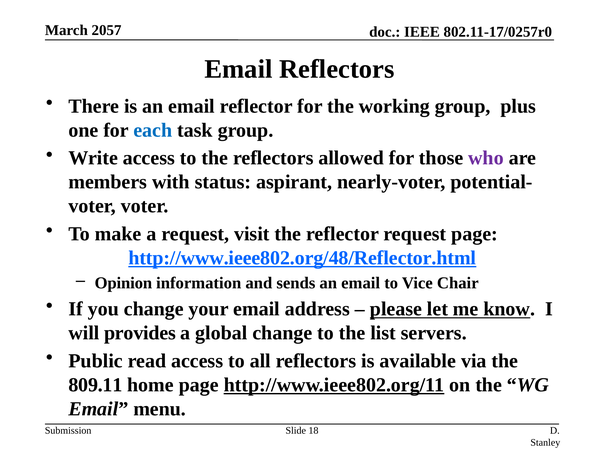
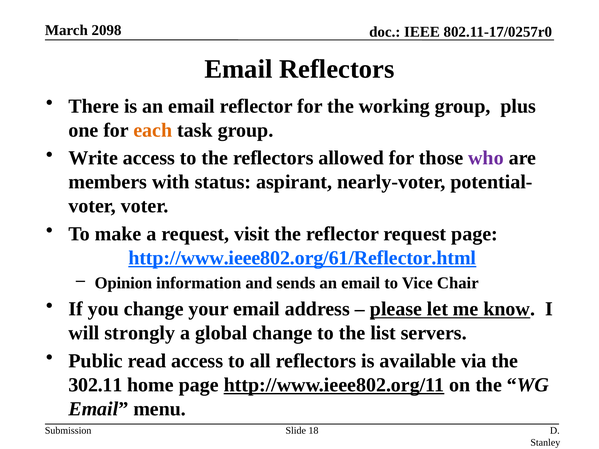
2057: 2057 -> 2098 (106, 30)
each colour: blue -> orange (153, 130)
http://www.ieee802.org/48/Reflector.html: http://www.ieee802.org/48/Reflector.html -> http://www.ieee802.org/61/Reflector.html (302, 258)
provides: provides -> strongly (140, 333)
809.11: 809.11 -> 302.11 (95, 385)
